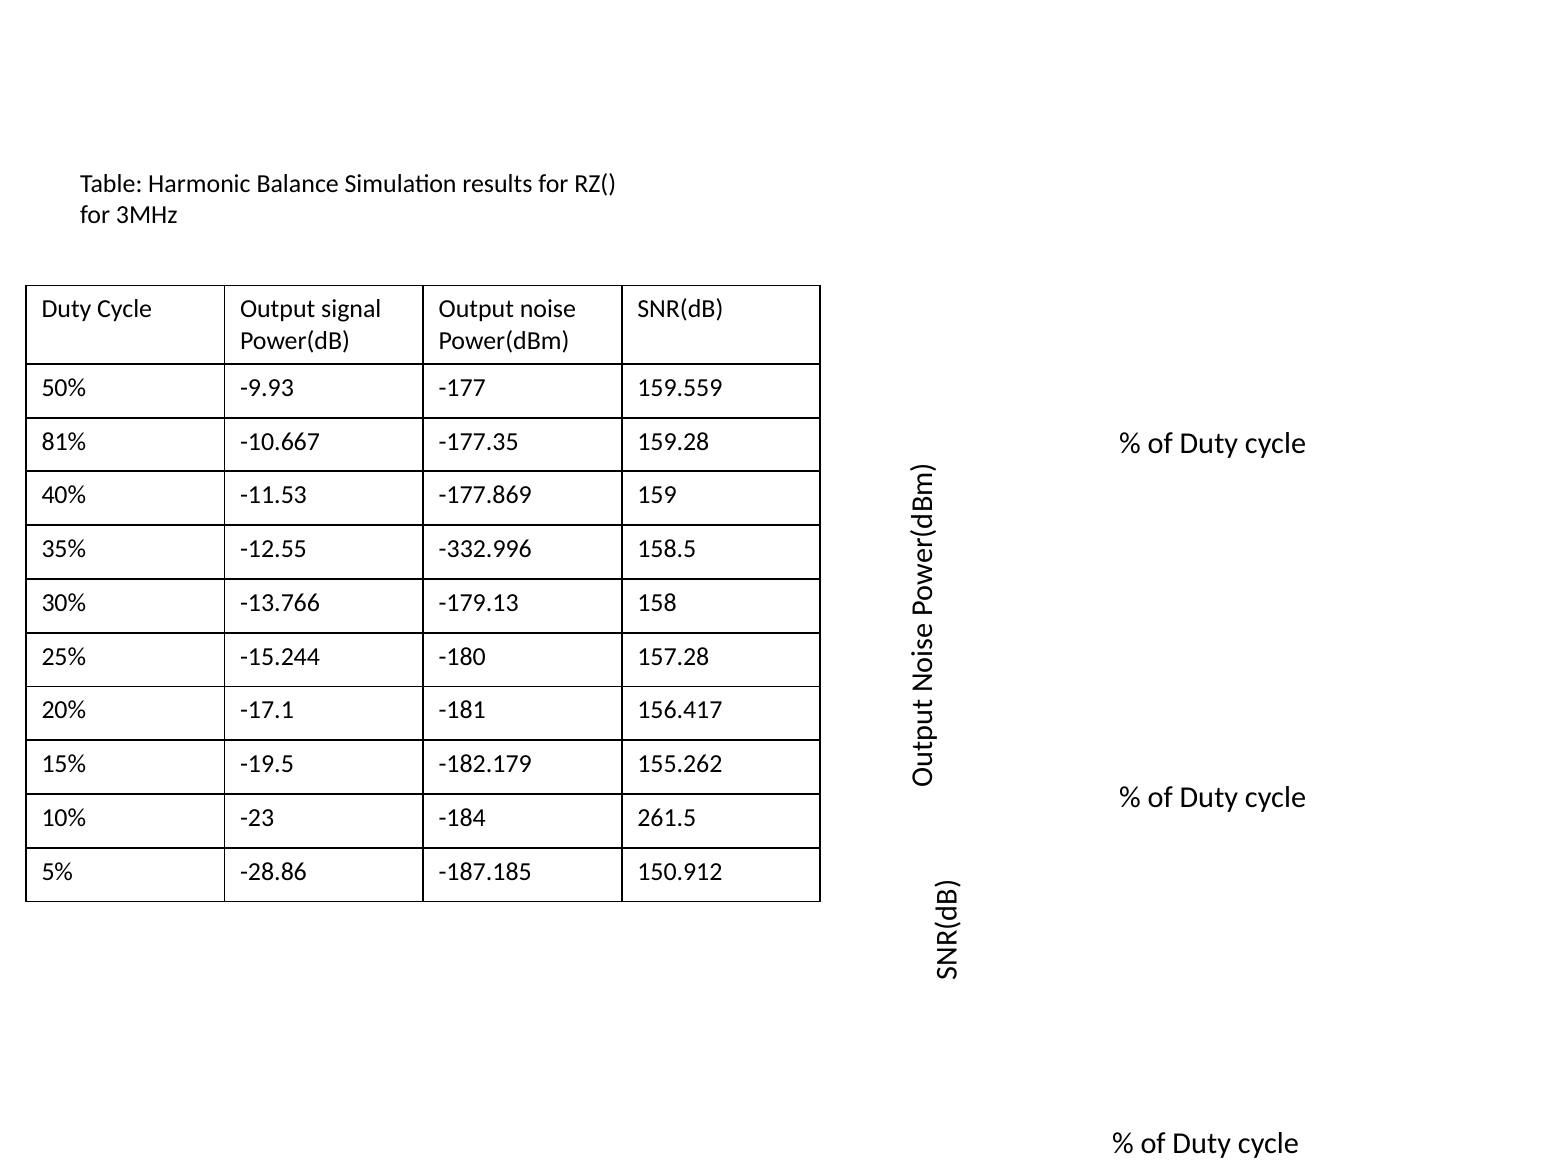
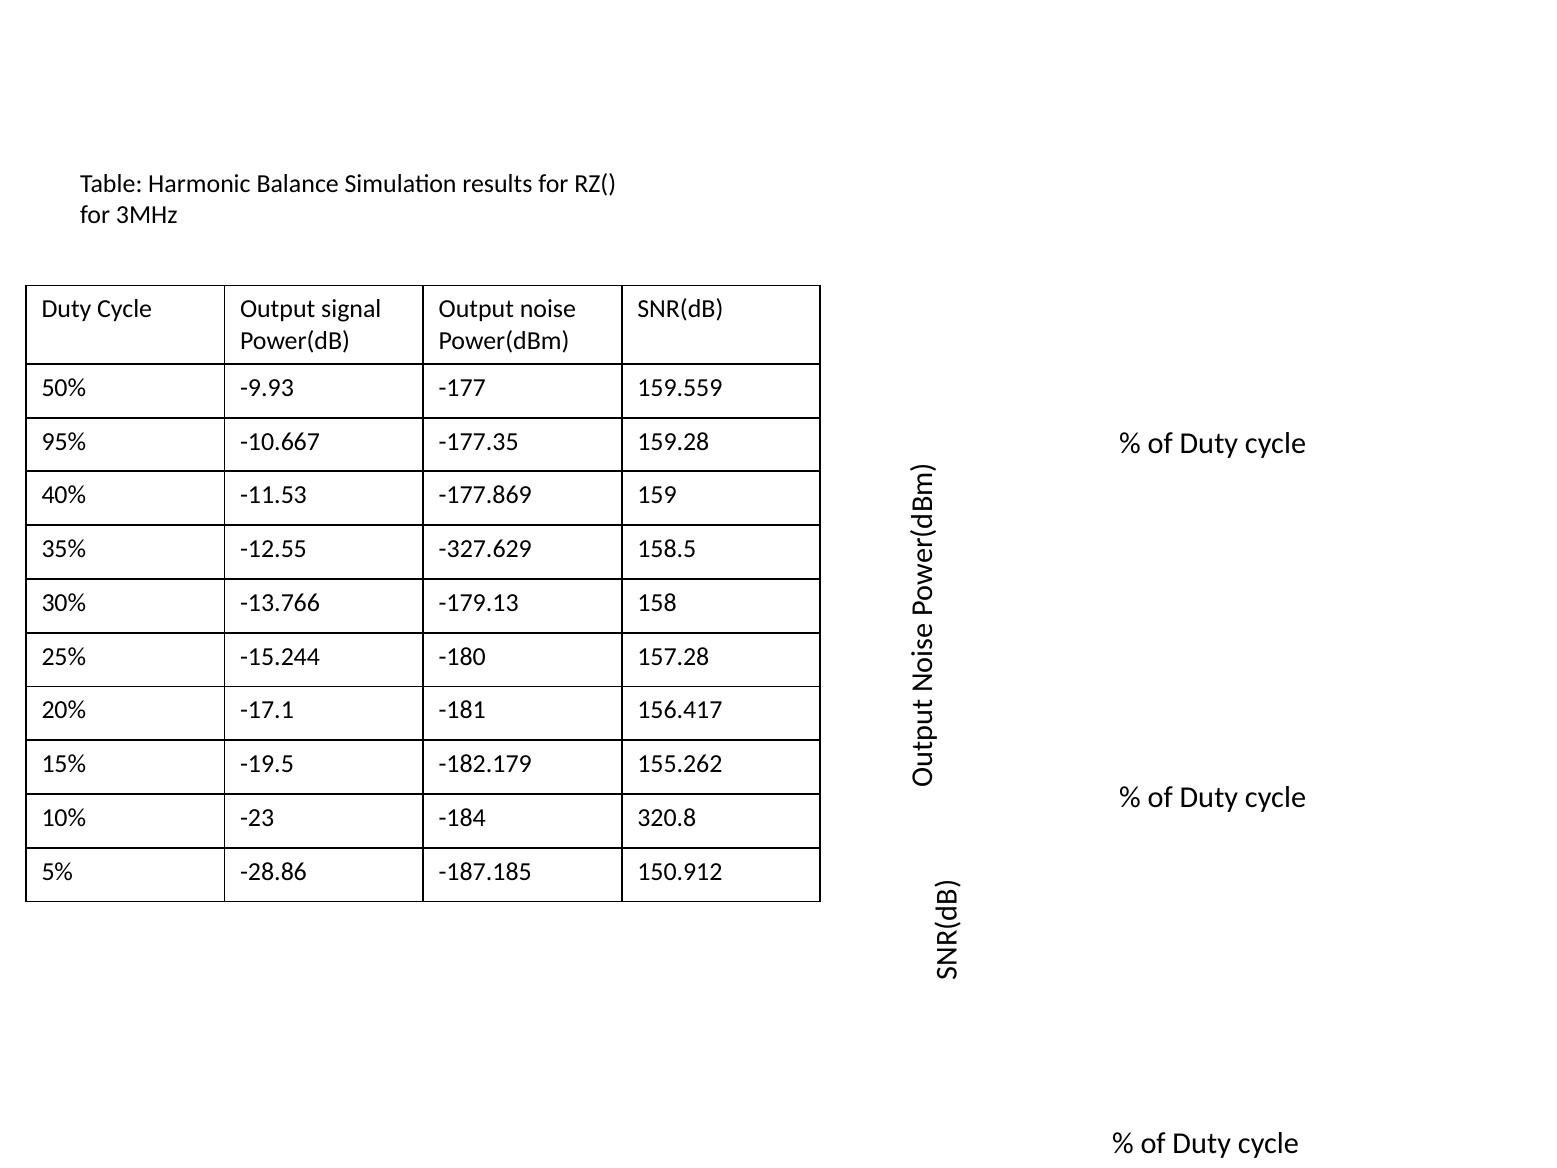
81%: 81% -> 95% (64, 441)
-332.996: -332.996 -> -327.629 (485, 549)
261.5: 261.5 -> 320.8 (667, 818)
